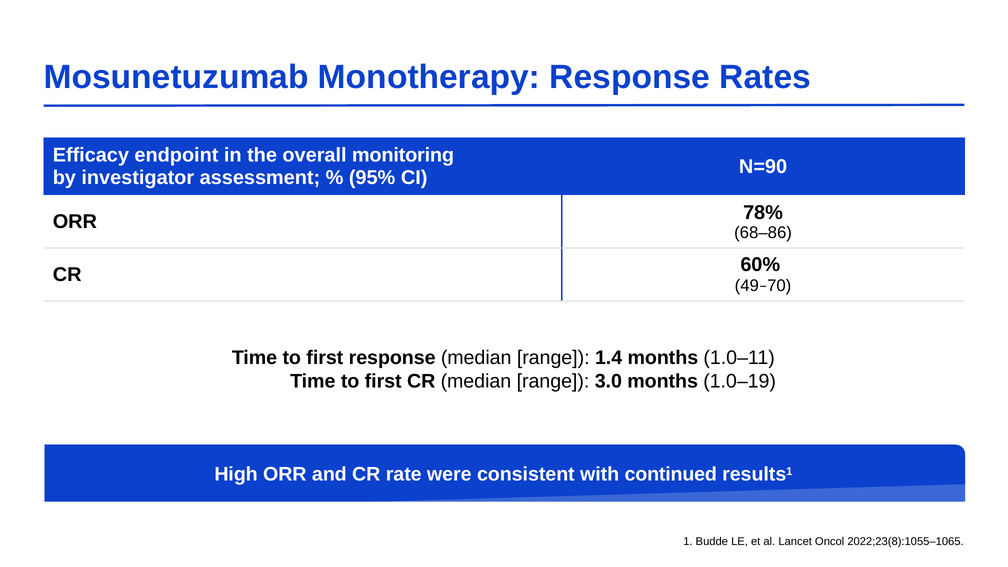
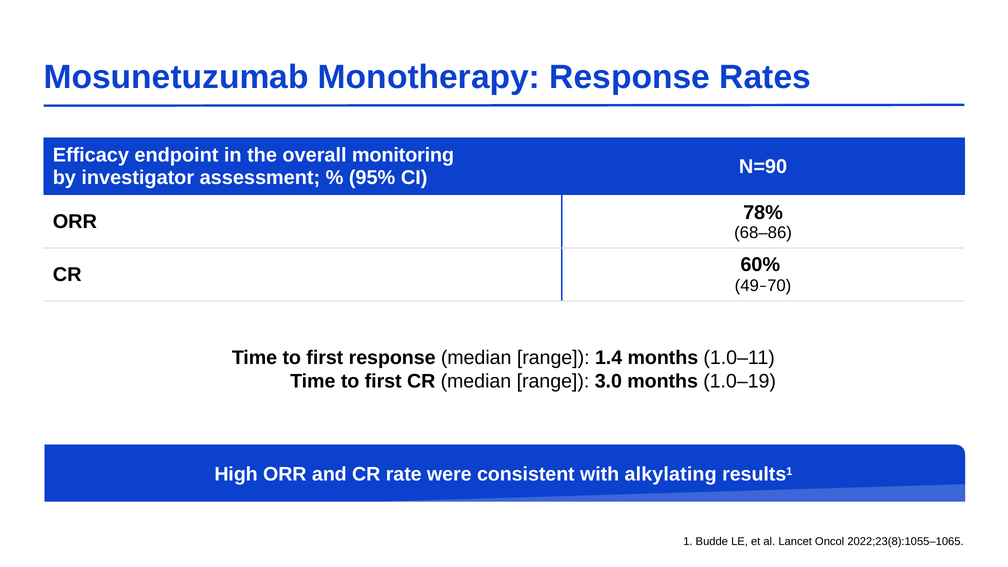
continued: continued -> alkylating (671, 474)
